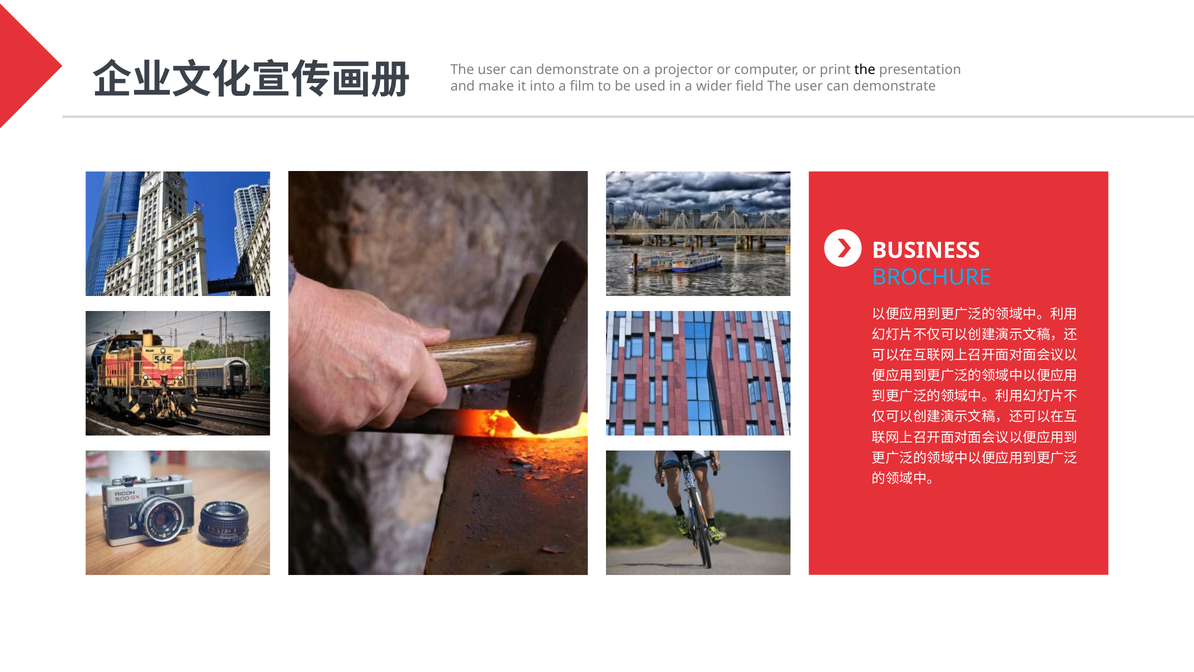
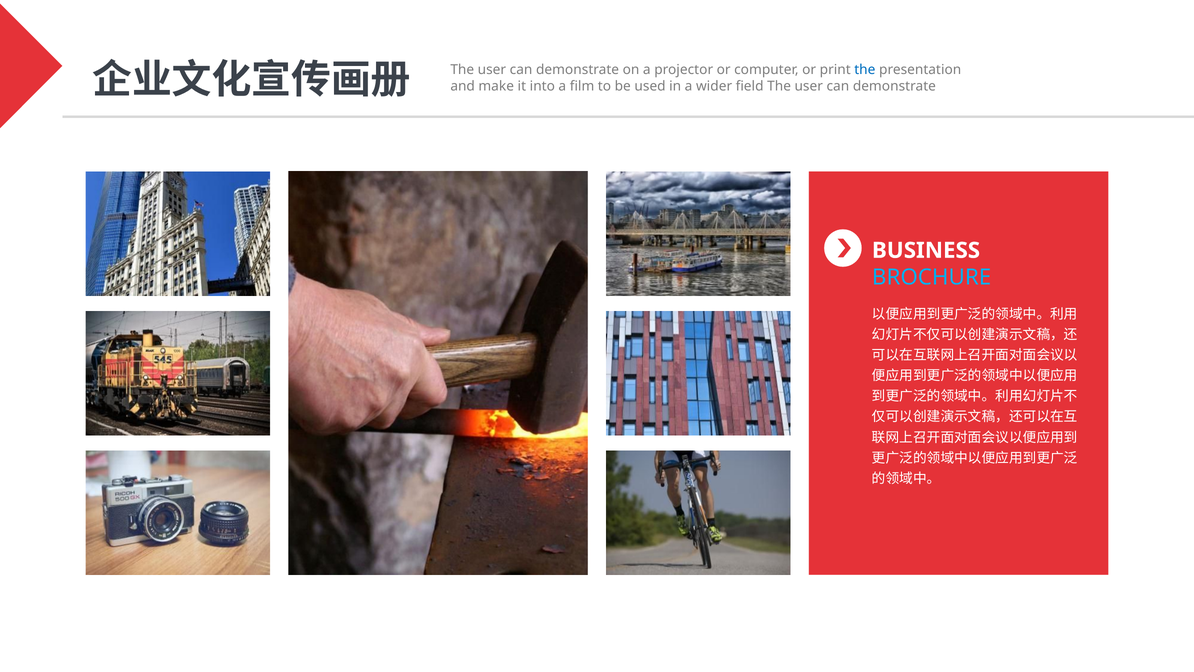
the colour: black -> blue (865, 70)
